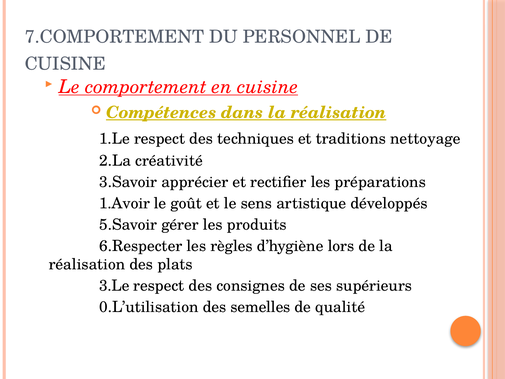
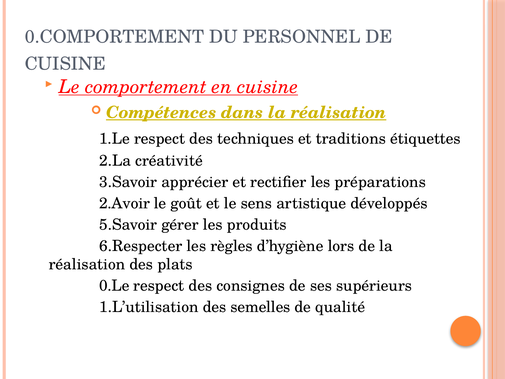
7.COMPORTEMENT: 7.COMPORTEMENT -> 0.COMPORTEMENT (114, 37)
nettoyage: nettoyage -> étiquettes (425, 139)
1.Avoir: 1.Avoir -> 2.Avoir (125, 203)
3.Le: 3.Le -> 0.Le (114, 286)
0.L’utilisation: 0.L’utilisation -> 1.L’utilisation (149, 307)
